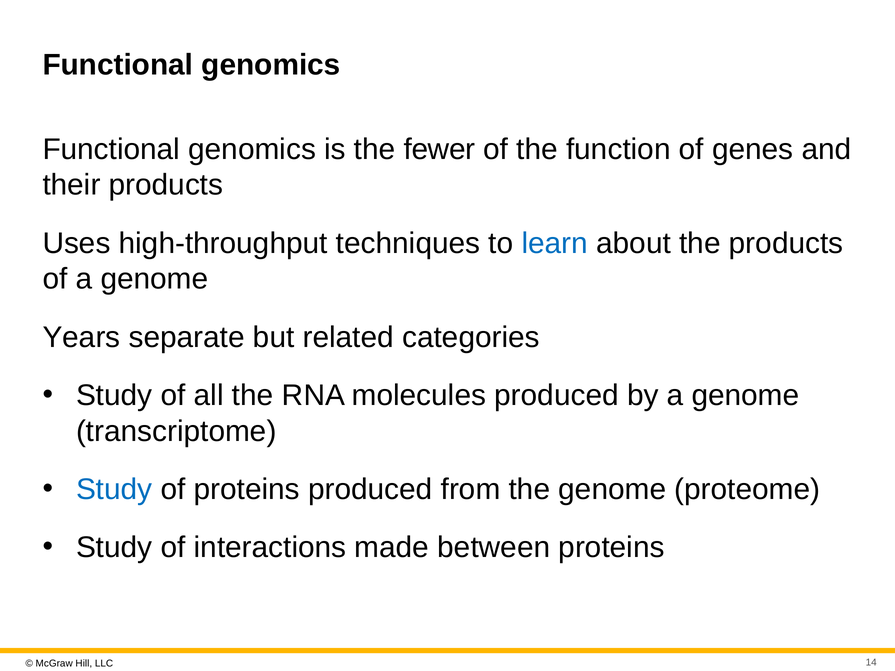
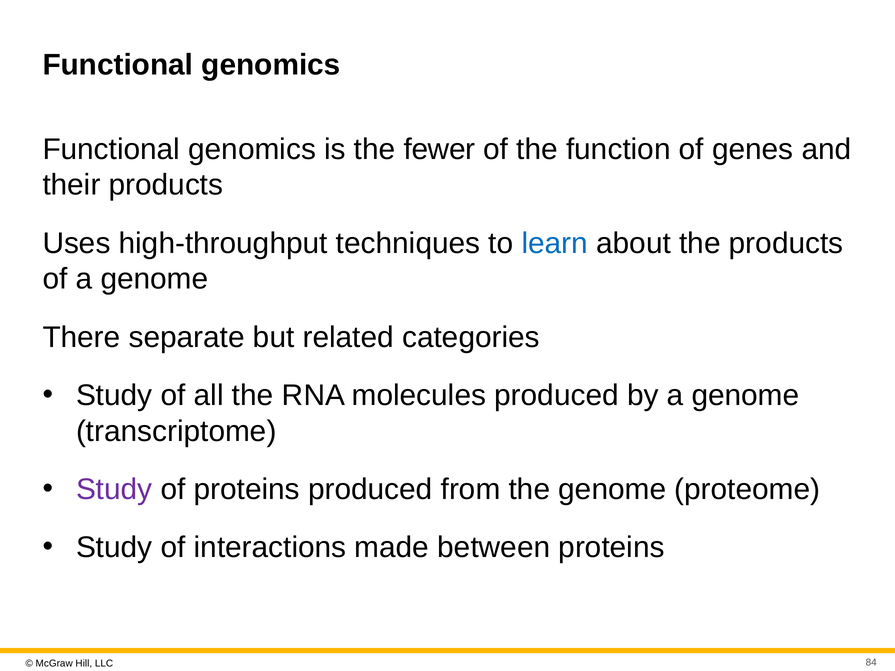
Years: Years -> There (81, 337)
Study colour: blue -> purple (114, 490)
14: 14 -> 84 (871, 663)
